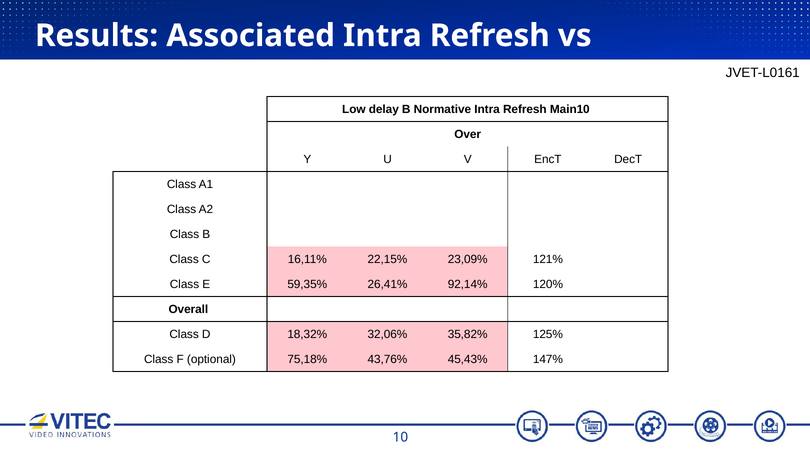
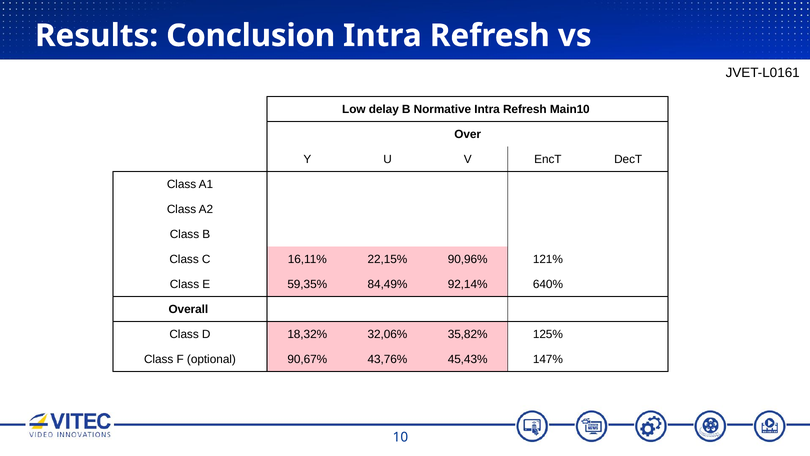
Associated: Associated -> Conclusion (251, 36)
23,09%: 23,09% -> 90,96% (468, 259)
26,41%: 26,41% -> 84,49% (387, 284)
120%: 120% -> 640% (548, 284)
75,18%: 75,18% -> 90,67% (307, 359)
